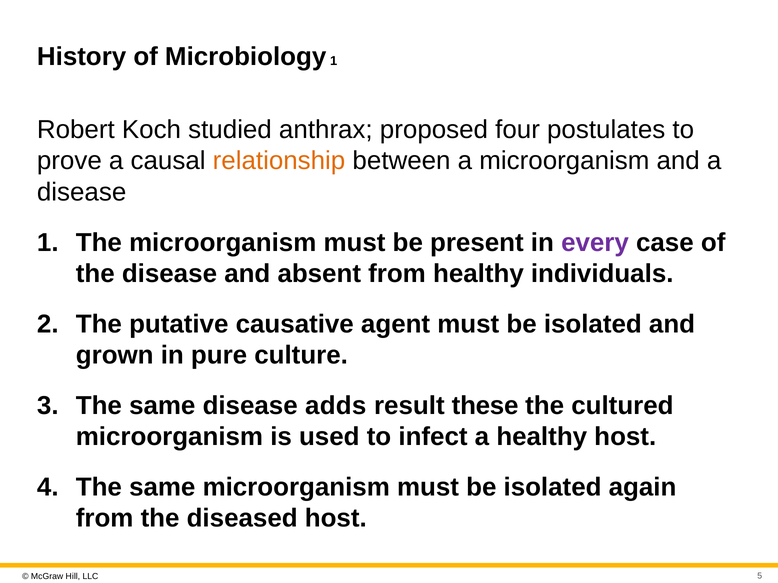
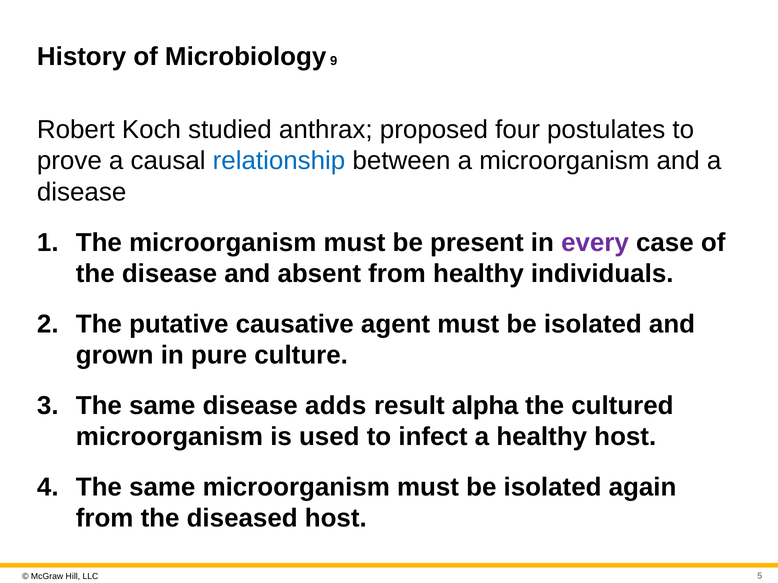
Microbiology 1: 1 -> 9 (334, 61)
relationship colour: orange -> blue (279, 161)
these: these -> alpha (485, 406)
